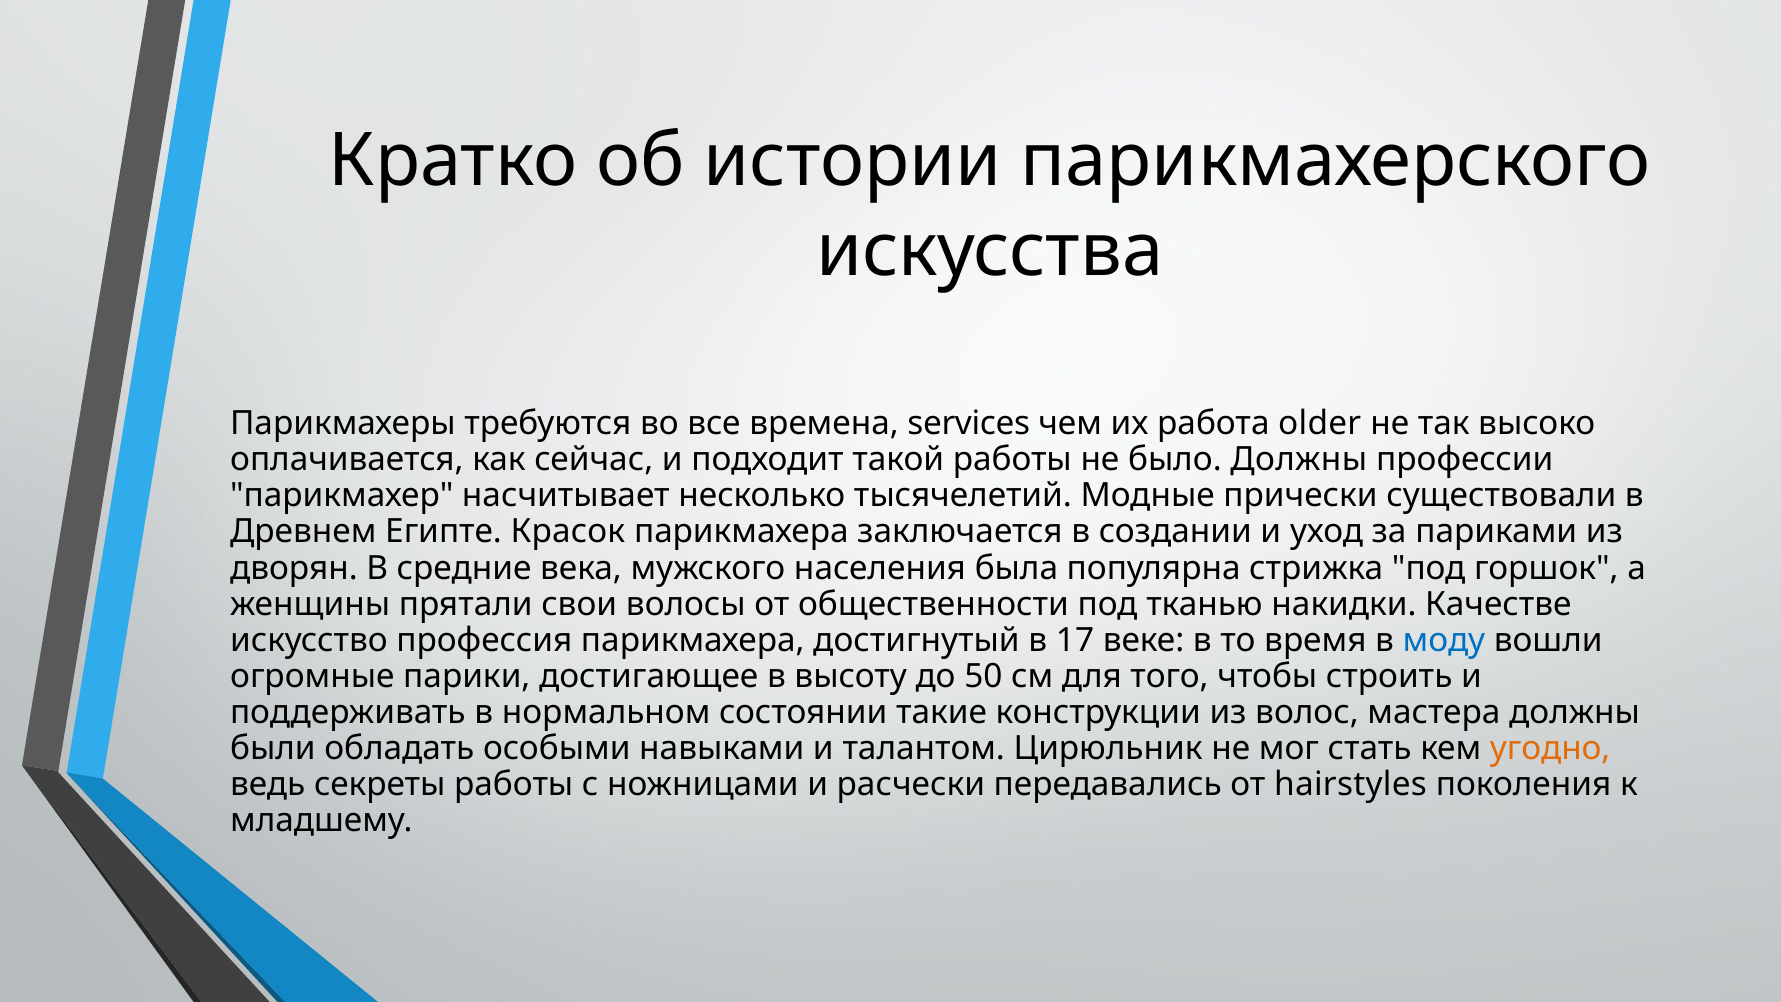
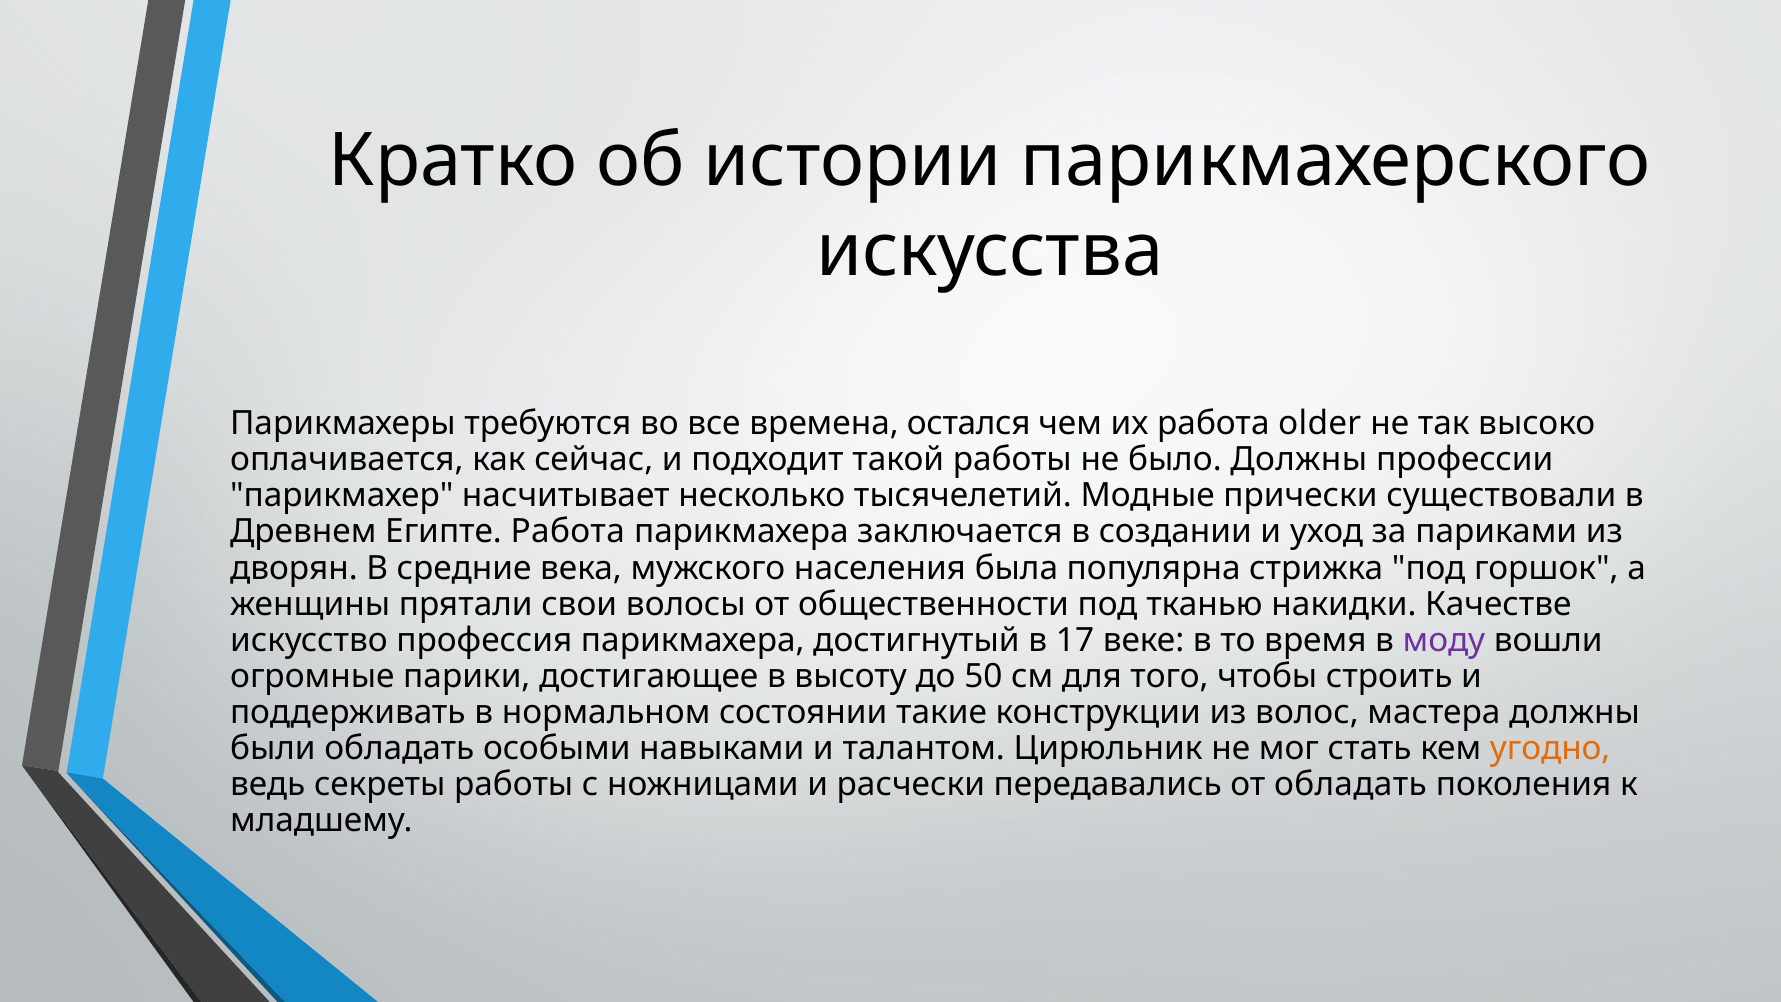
services: services -> остался (969, 424)
Египте Красок: Красок -> Работа (568, 532)
моду colour: blue -> purple (1444, 640)
от hairstyles: hairstyles -> обладать (1351, 784)
